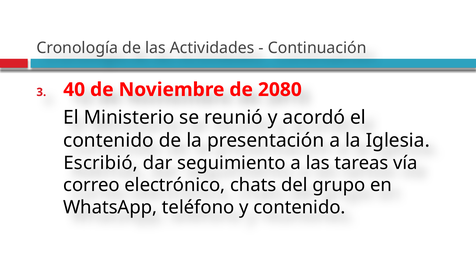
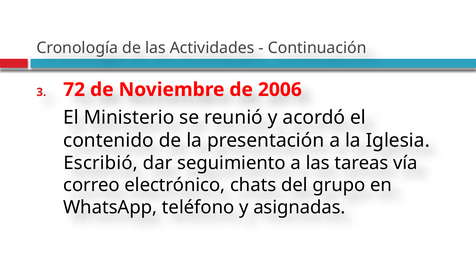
40: 40 -> 72 (74, 90)
2080: 2080 -> 2006 (280, 90)
y contenido: contenido -> asignadas (299, 207)
